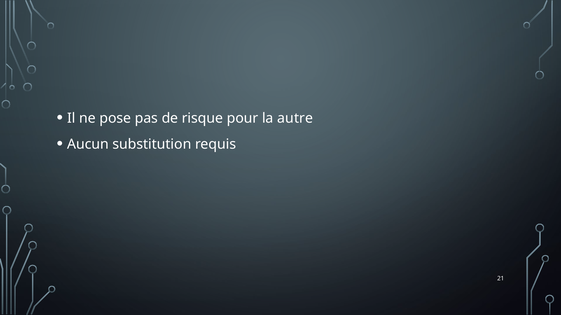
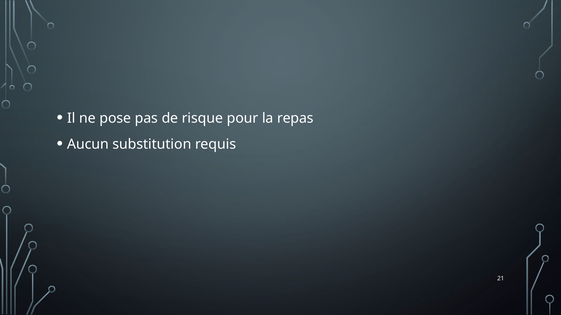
autre: autre -> repas (295, 118)
